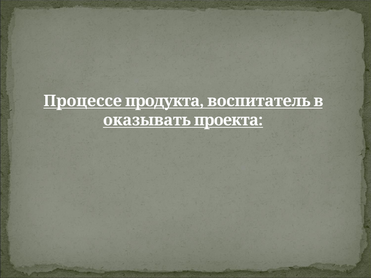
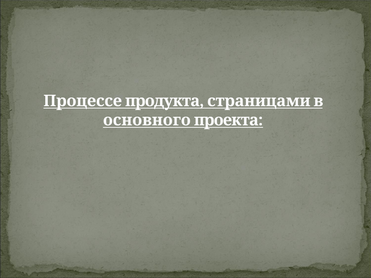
воспитатель: воспитатель -> страницами (259, 101)
оказывать: оказывать -> основного (147, 120)
